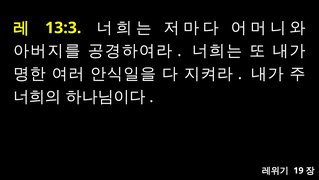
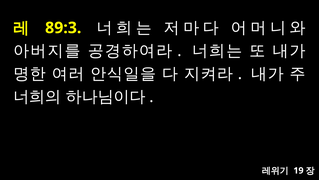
13:3: 13:3 -> 89:3 (63, 28)
